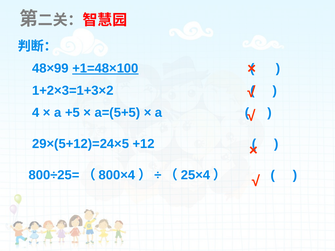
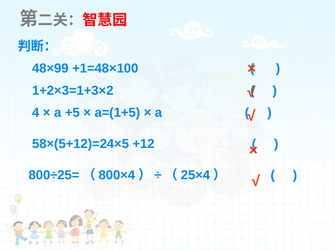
+1=48×100 underline: present -> none (105, 68)
a=(5+5: a=(5+5 -> a=(1+5 (117, 113)
29×(5+12)=24×5: 29×(5+12)=24×5 -> 58×(5+12)=24×5 (81, 144)
